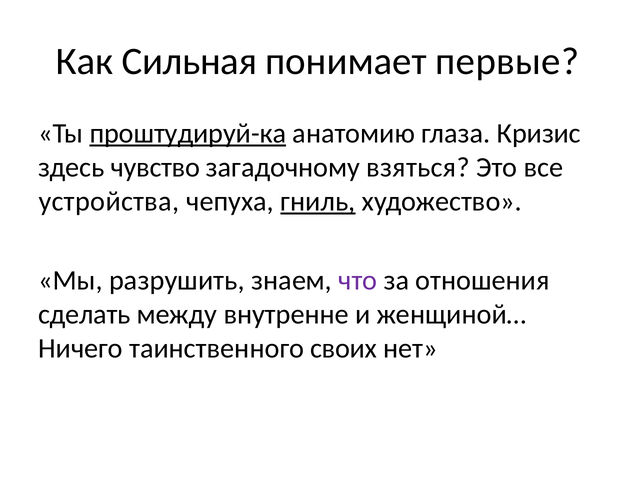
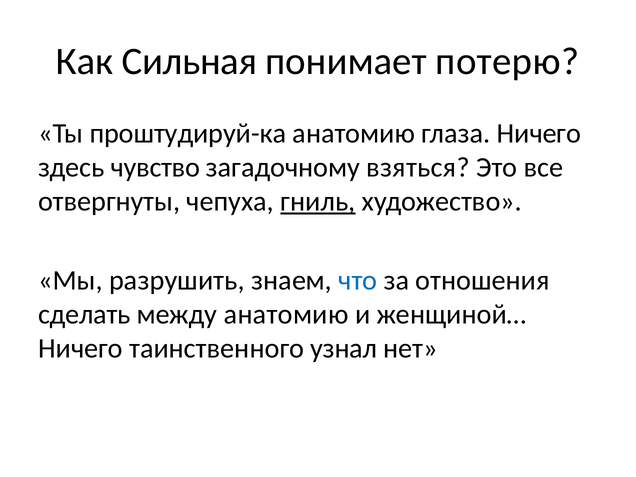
первые: первые -> потерю (507, 62)
проштудируй-ка underline: present -> none (188, 133)
глаза Кризис: Кризис -> Ничего (539, 133)
устройства: устройства -> отвергнуты (109, 201)
что colour: purple -> blue (358, 280)
между внутренне: внутренне -> анатомию (286, 314)
своих: своих -> узнал (344, 348)
